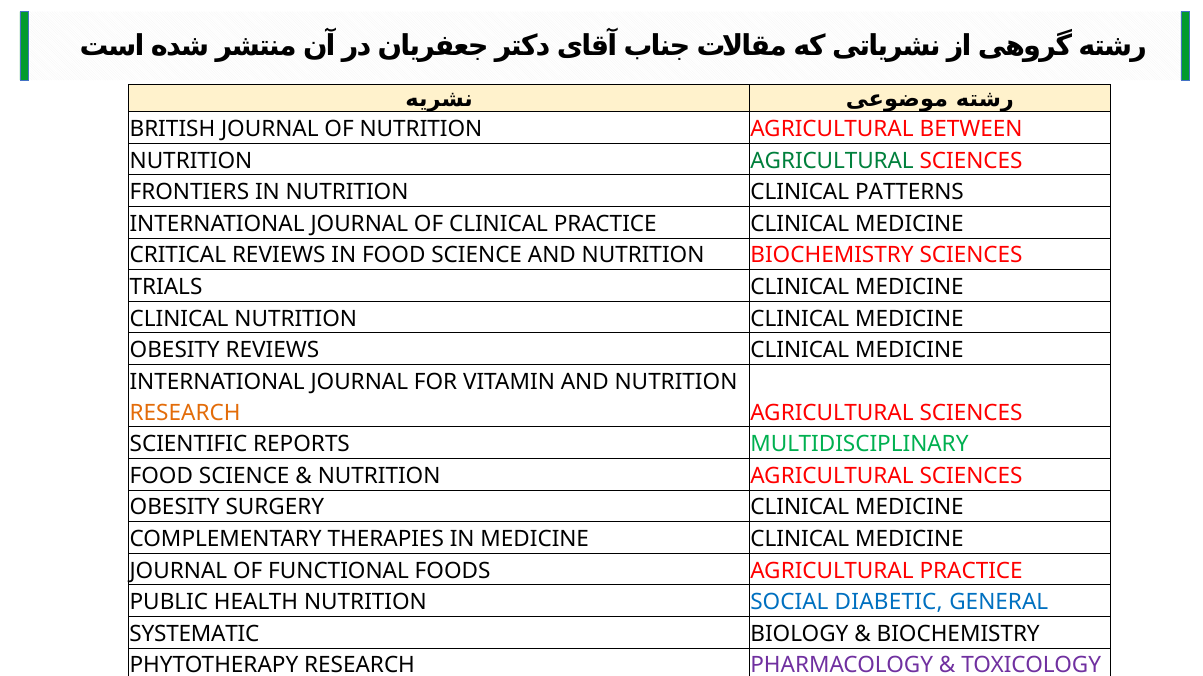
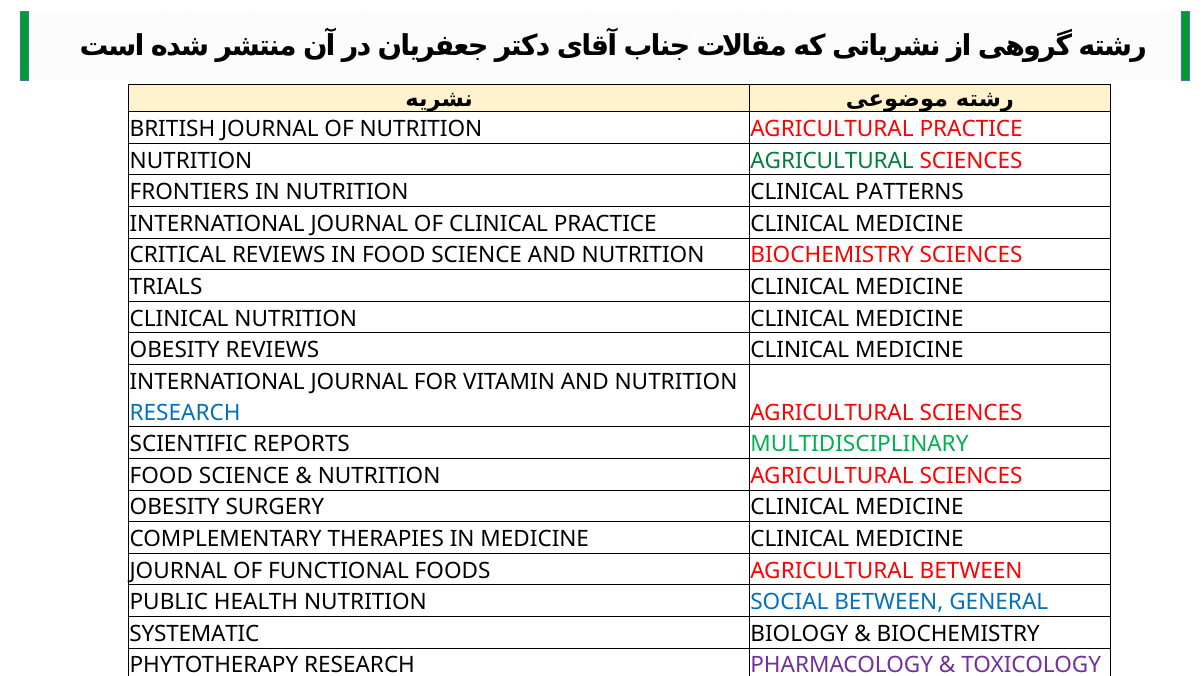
AGRICULTURAL BETWEEN: BETWEEN -> PRACTICE (971, 129)
RESEARCH colour: orange -> blue (185, 413)
AGRICULTURAL PRACTICE: PRACTICE -> BETWEEN (971, 571)
SOCIAL DIABETIC: DIABETIC -> BETWEEN (889, 603)
